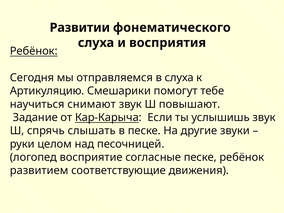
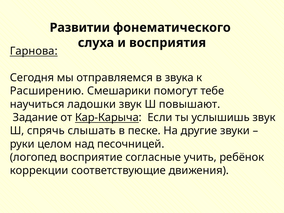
Ребёнок: Ребёнок -> Гарнова (34, 51)
в слуха: слуха -> звука (179, 78)
Артикуляцию: Артикуляцию -> Расширению (47, 91)
снимают: снимают -> ладошки (92, 104)
согласные песке: песке -> учить (200, 157)
развитием: развитием -> коррекции (39, 170)
